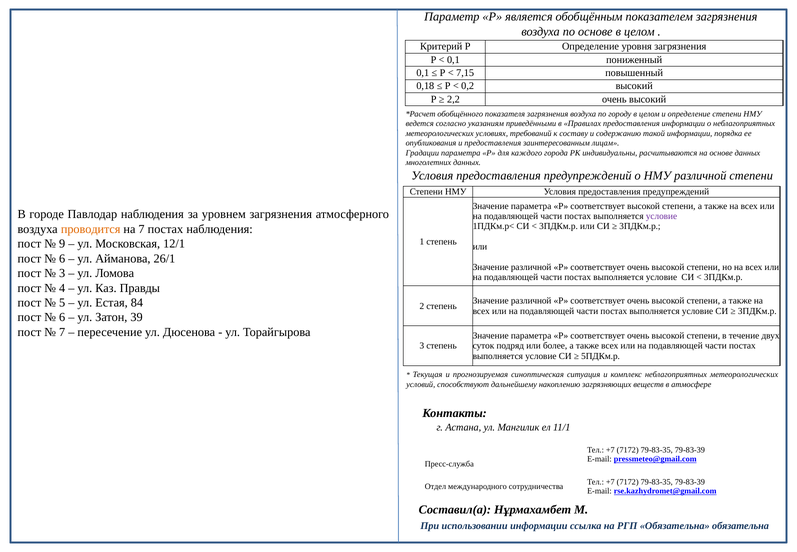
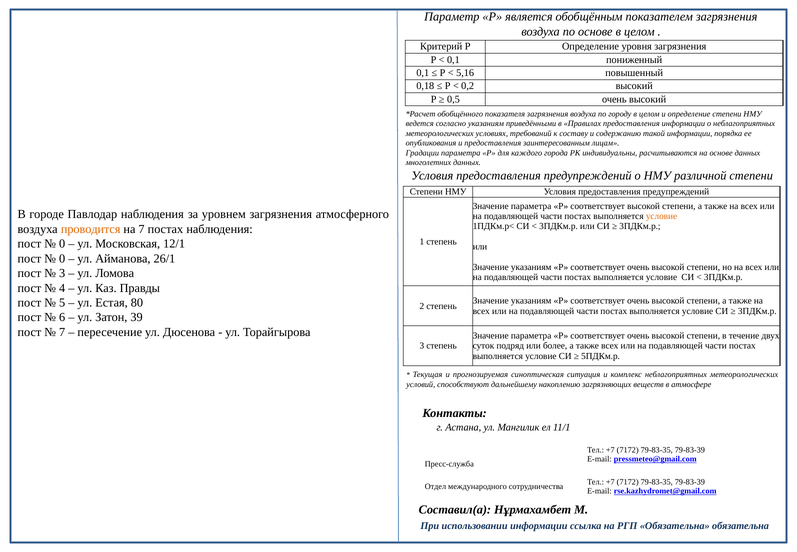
7,15: 7,15 -> 5,16 (465, 73)
2,2: 2,2 -> 0,5 (453, 99)
условие colour: purple -> orange (661, 216)
9: 9 -> 0 (62, 244)
6: 6 -> 0 (62, 258)
различной: различной -> указаниям (531, 267)
различной: различной -> указаниям (531, 301)
84: 84 -> 80 (137, 303)
